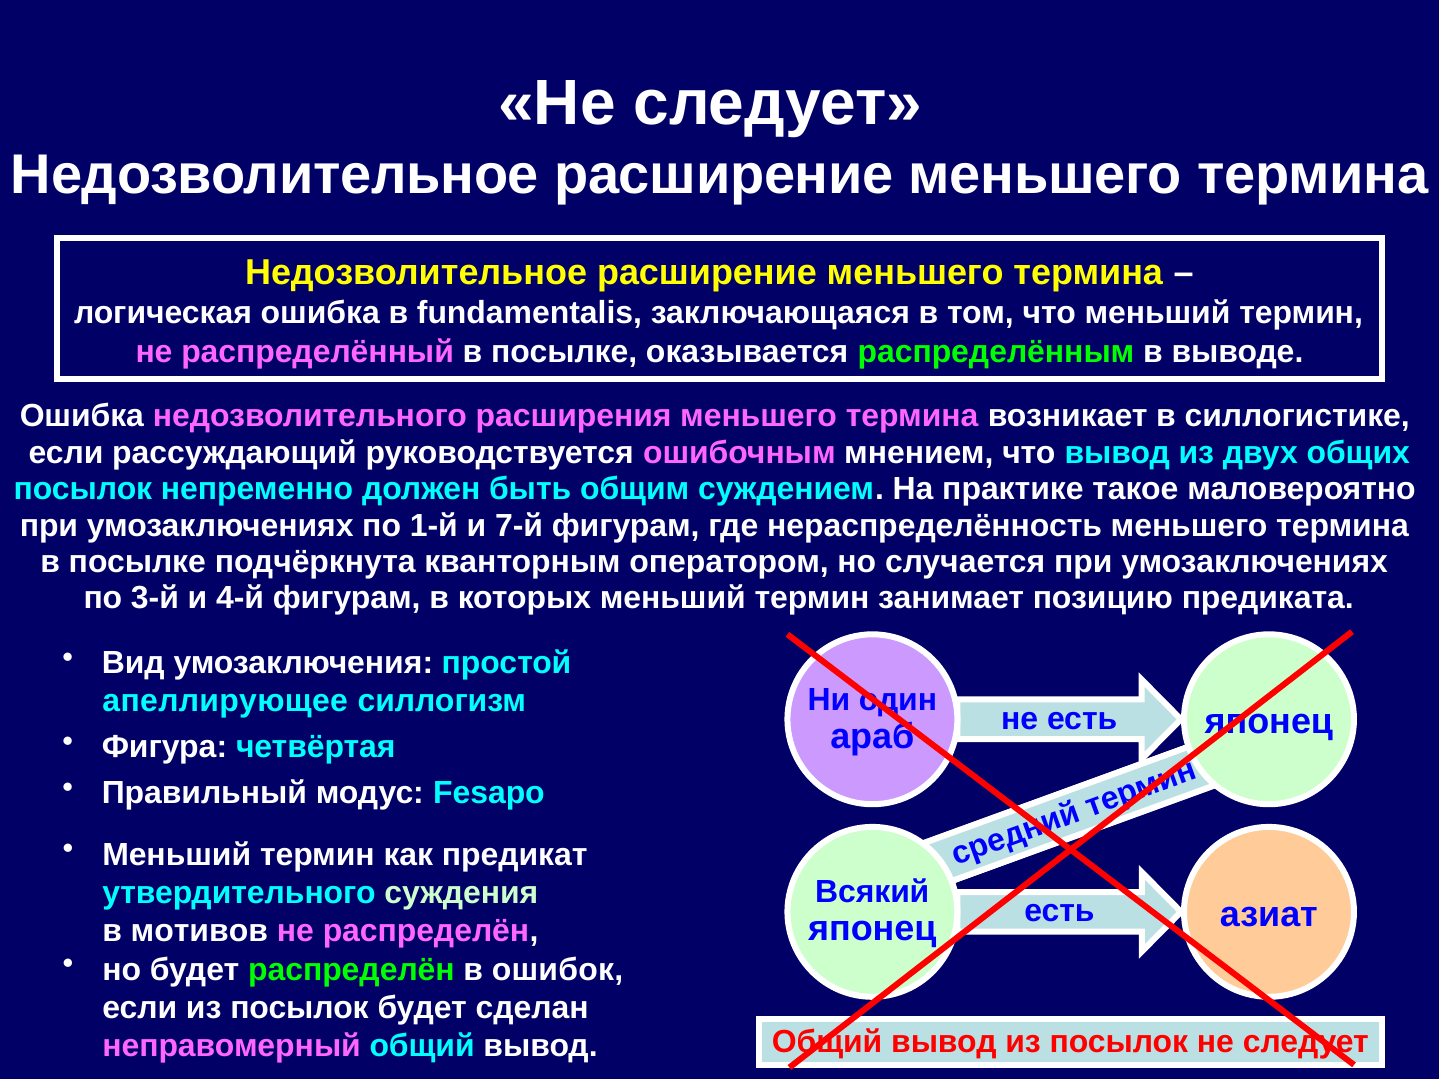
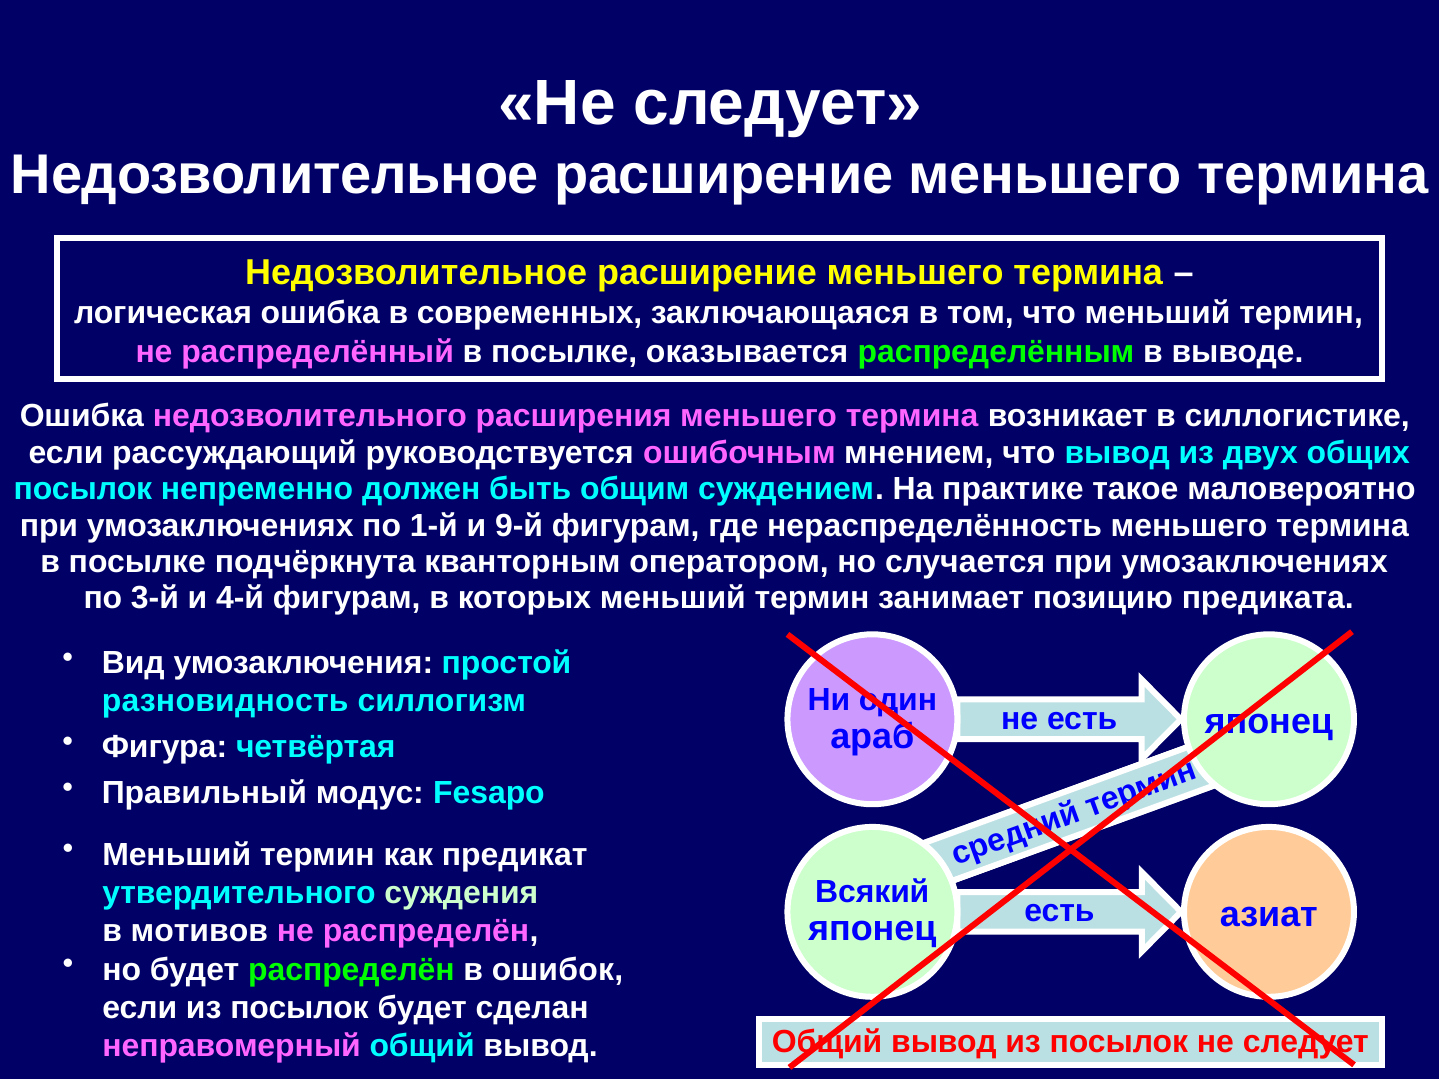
fundamentalis: fundamentalis -> современных (530, 313)
7-й: 7-й -> 9-й (519, 526)
апеллирующее: апеллирующее -> разновидность (225, 701)
